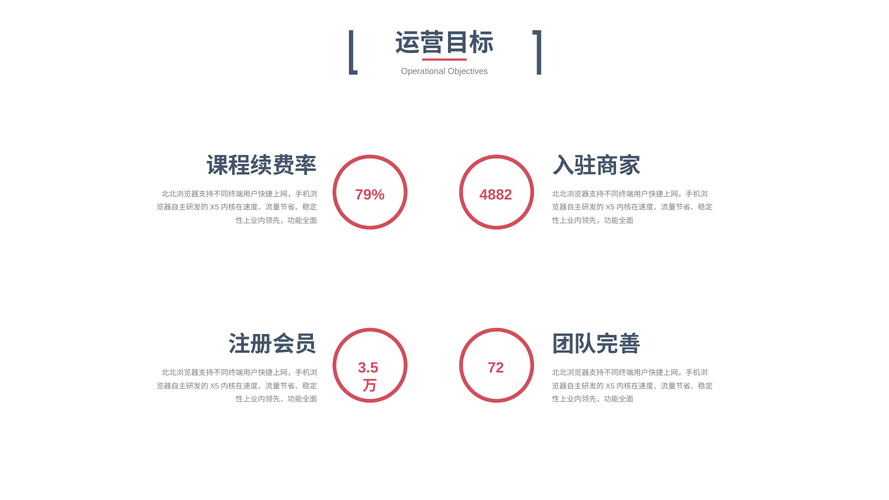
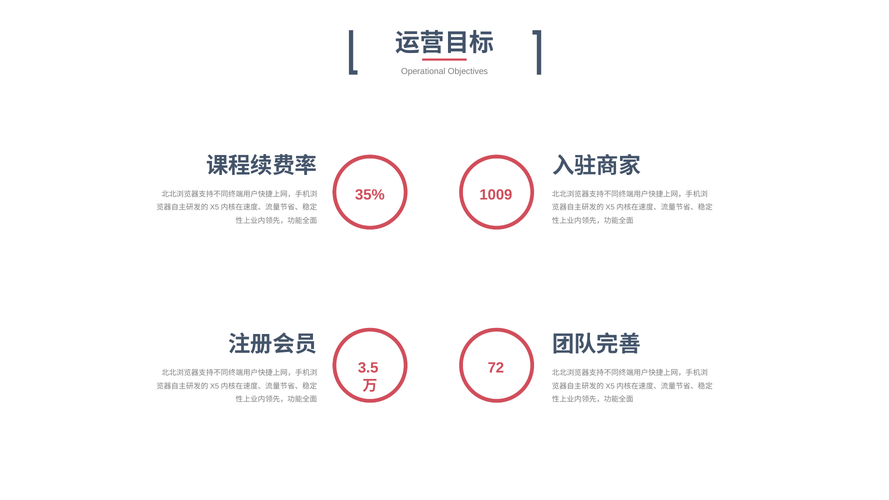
79%: 79% -> 35% (370, 195)
4882: 4882 -> 1009 (496, 195)
